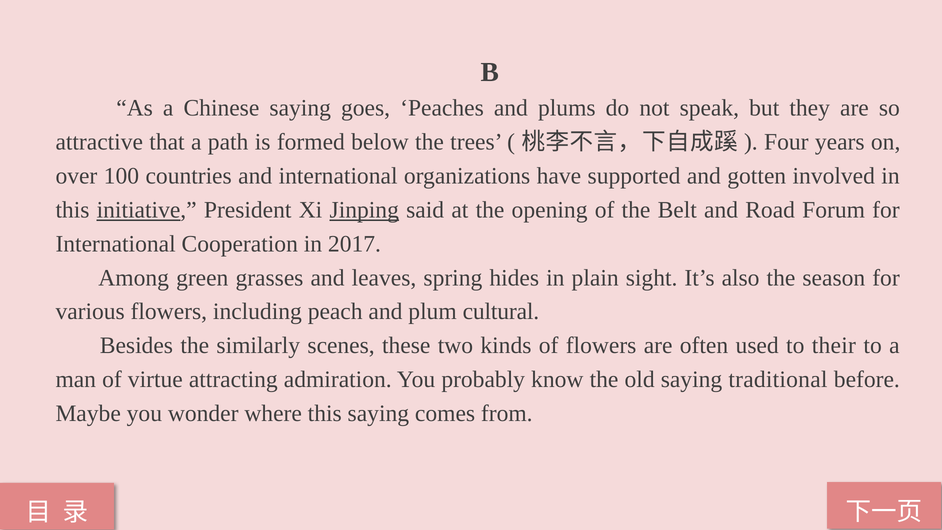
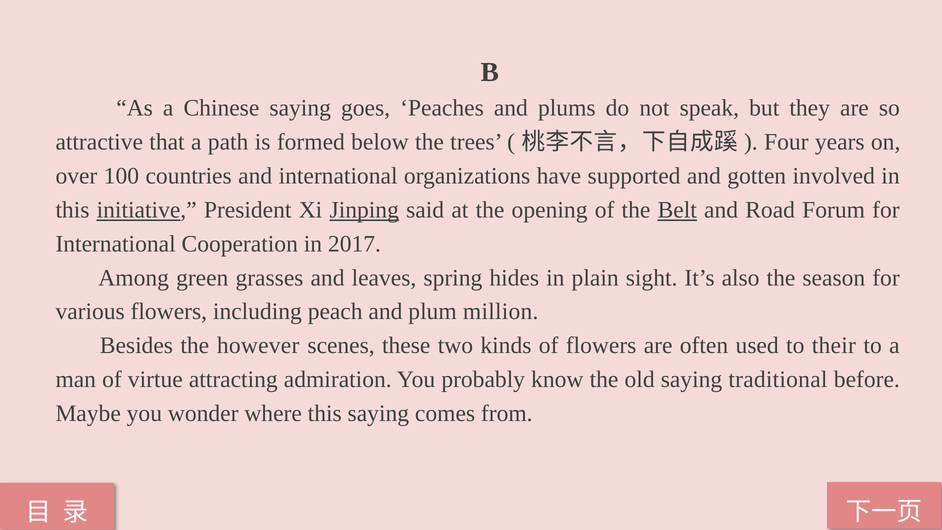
Belt underline: none -> present (677, 210)
cultural: cultural -> million (501, 312)
similarly: similarly -> however (258, 346)
